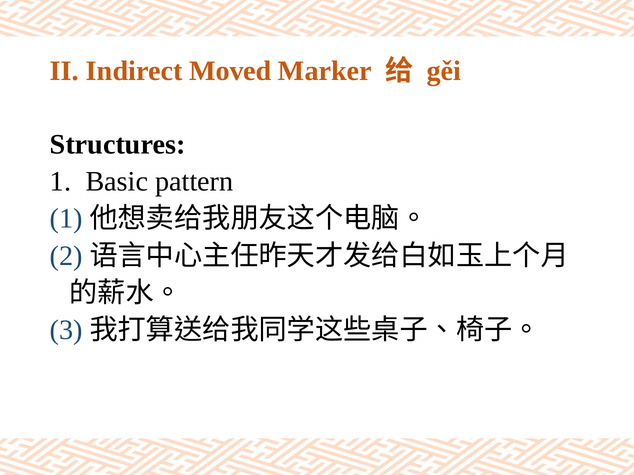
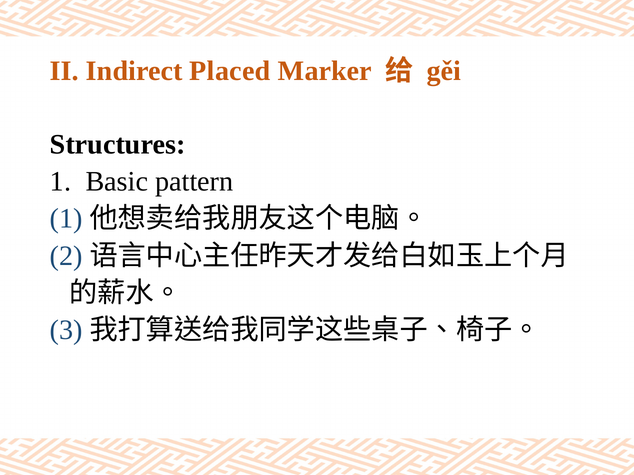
Moved: Moved -> Placed (230, 71)
